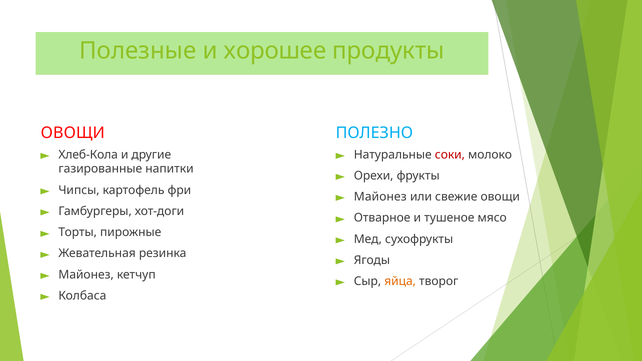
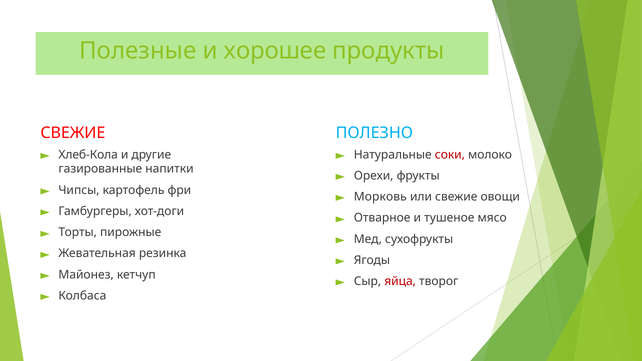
ОВОЩИ: ОВОЩИ -> СВЕЖИЕ (73, 133)
Майонез: Майонез -> Морковь (380, 197)
яйца colour: orange -> red (400, 281)
